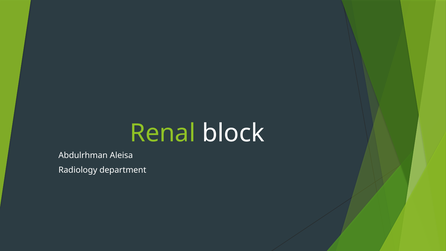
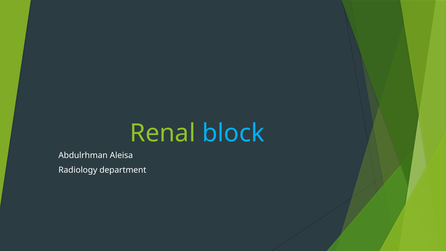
block colour: white -> light blue (233, 133)
